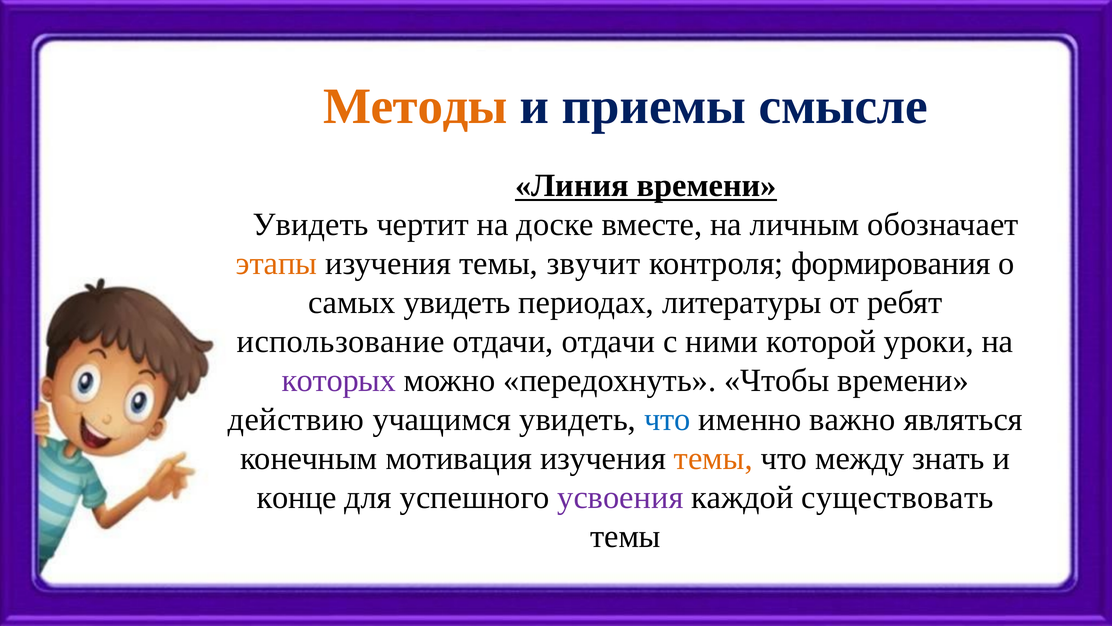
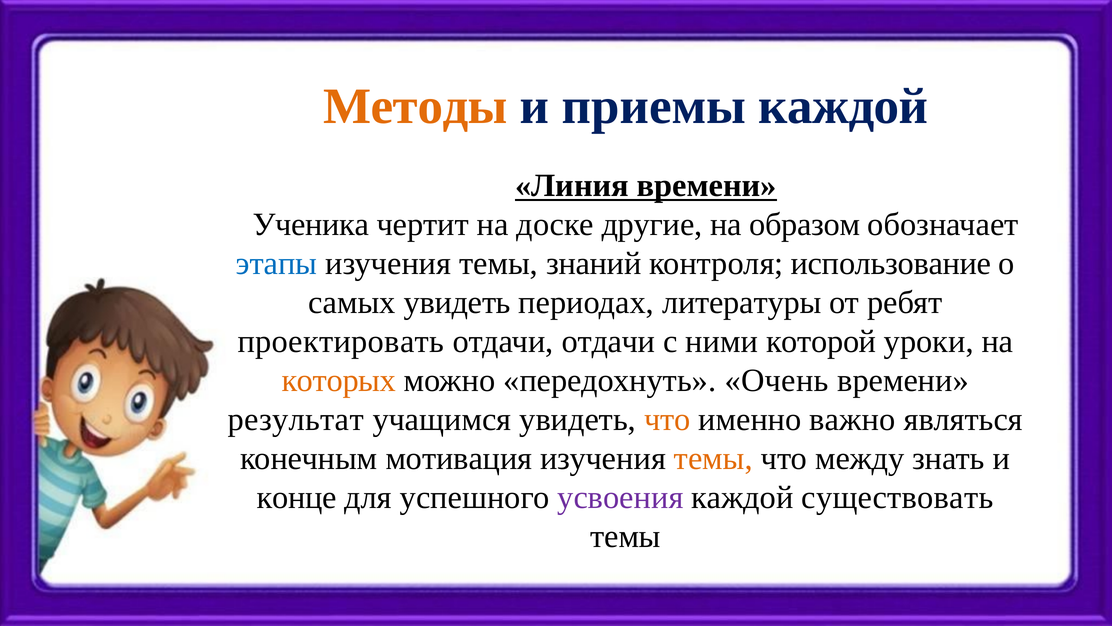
приемы смысле: смысле -> каждой (843, 106)
Увидеть: Увидеть -> Ученика (311, 224)
вместе: вместе -> другие (652, 224)
личным: личным -> образом (805, 224)
этапы colour: orange -> blue (277, 263)
звучит: звучит -> знаний (594, 263)
формирования: формирования -> использование (891, 263)
использование: использование -> проектировать (341, 341)
которых colour: purple -> orange (339, 380)
Чтобы: Чтобы -> Очень (777, 380)
действию: действию -> результат (296, 419)
что colour: blue -> orange (667, 419)
